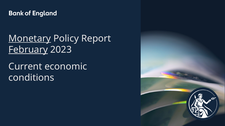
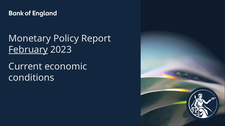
Monetary underline: present -> none (30, 39)
